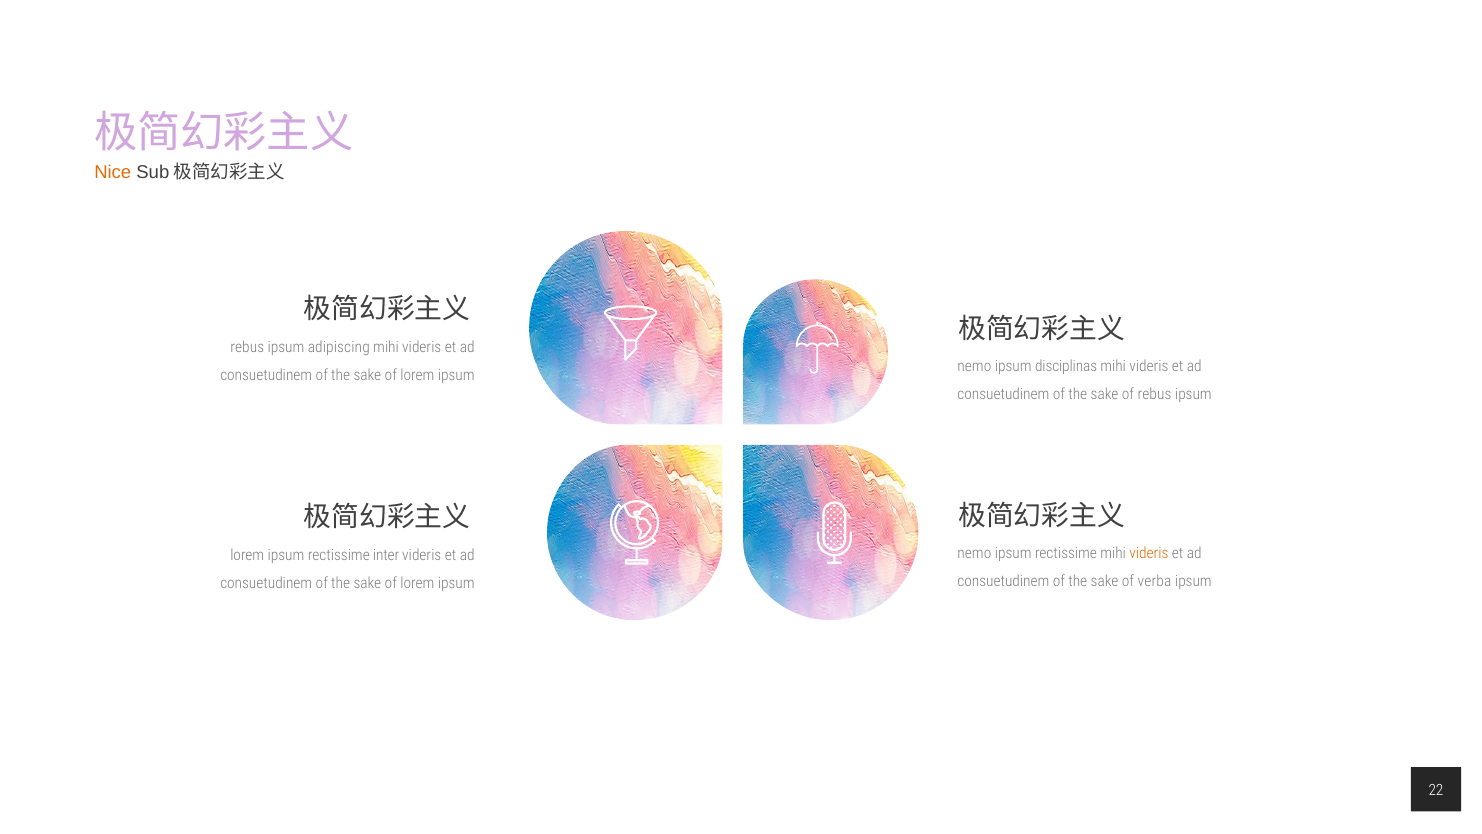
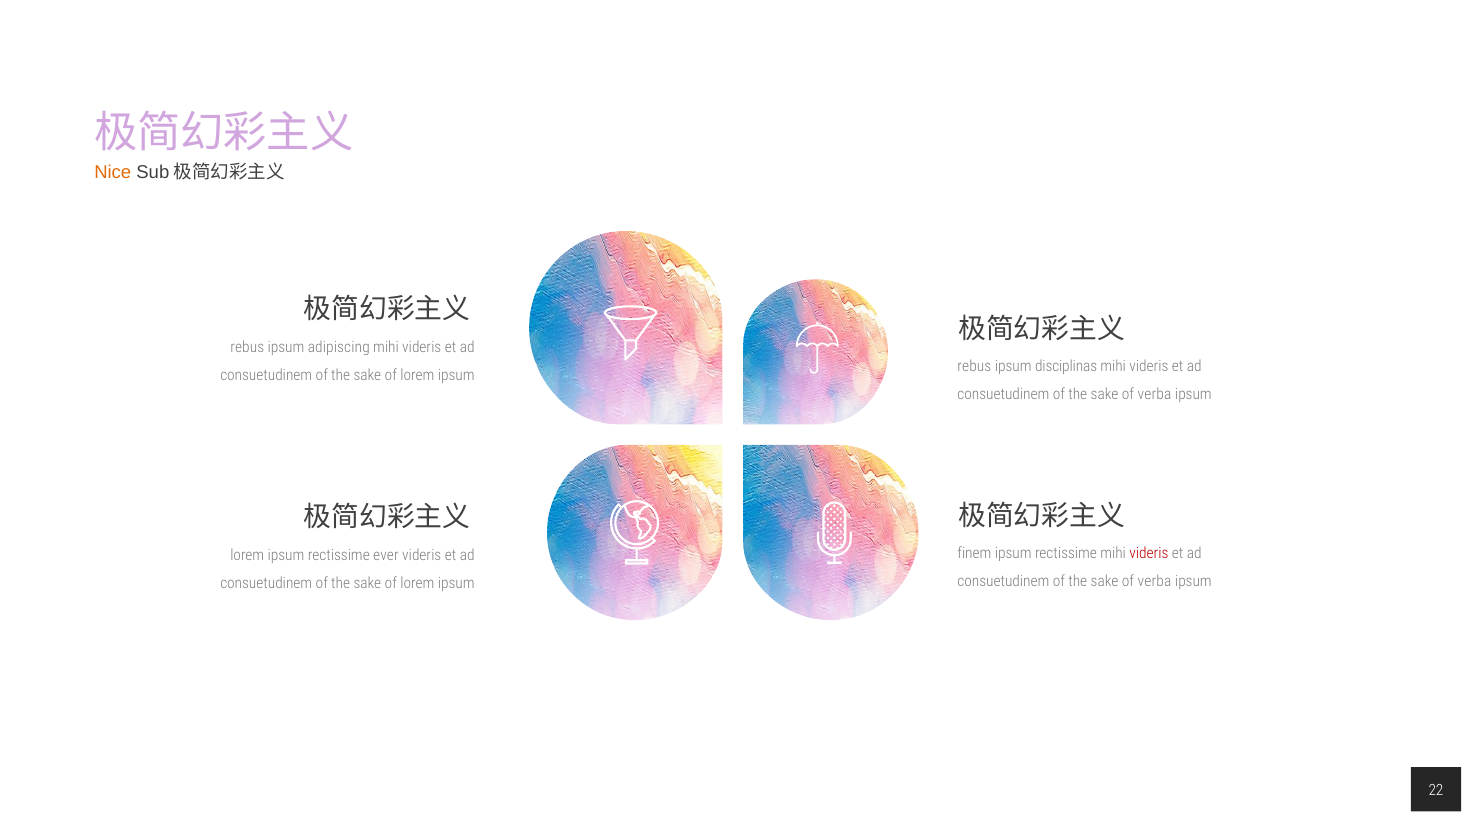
nemo: nemo -> rebus (974, 367)
rebus: rebus -> verba (1154, 394)
nemo: nemo -> finem (974, 554)
videris colour: orange -> red (1149, 554)
inter: inter -> ever (386, 555)
